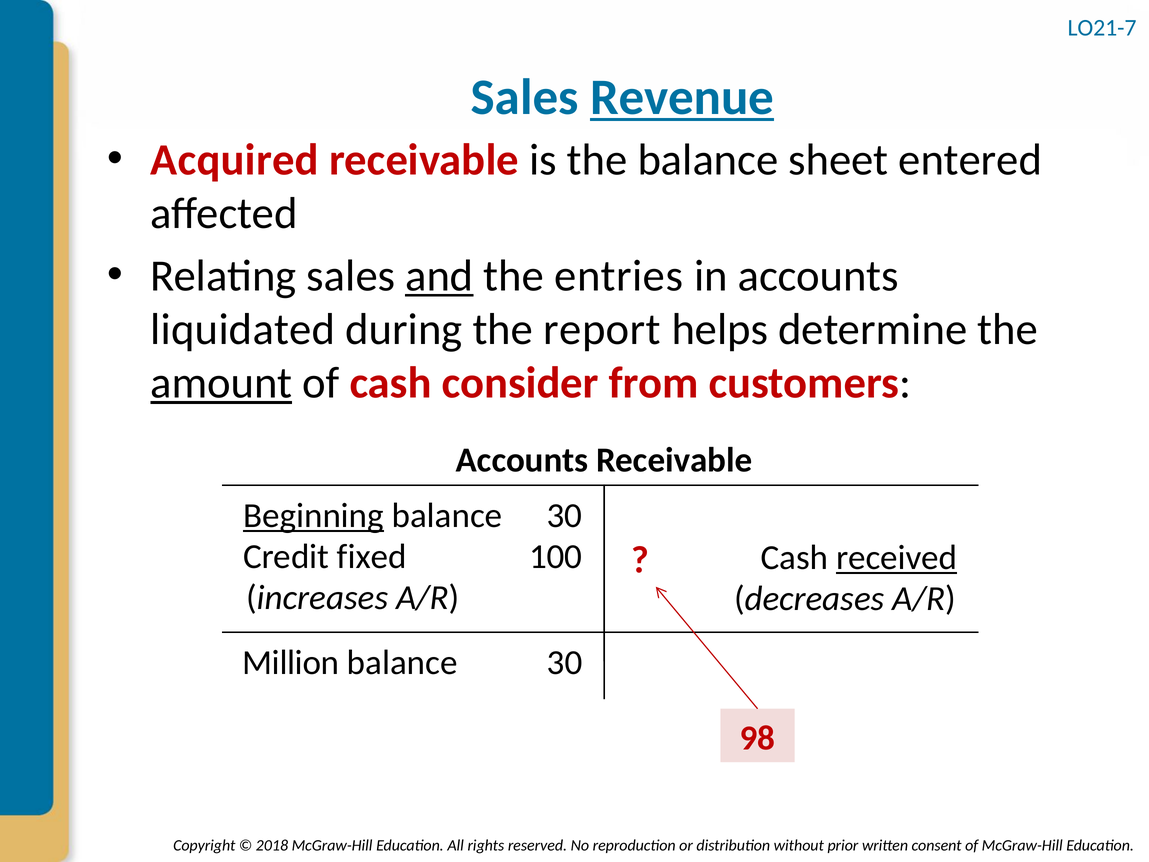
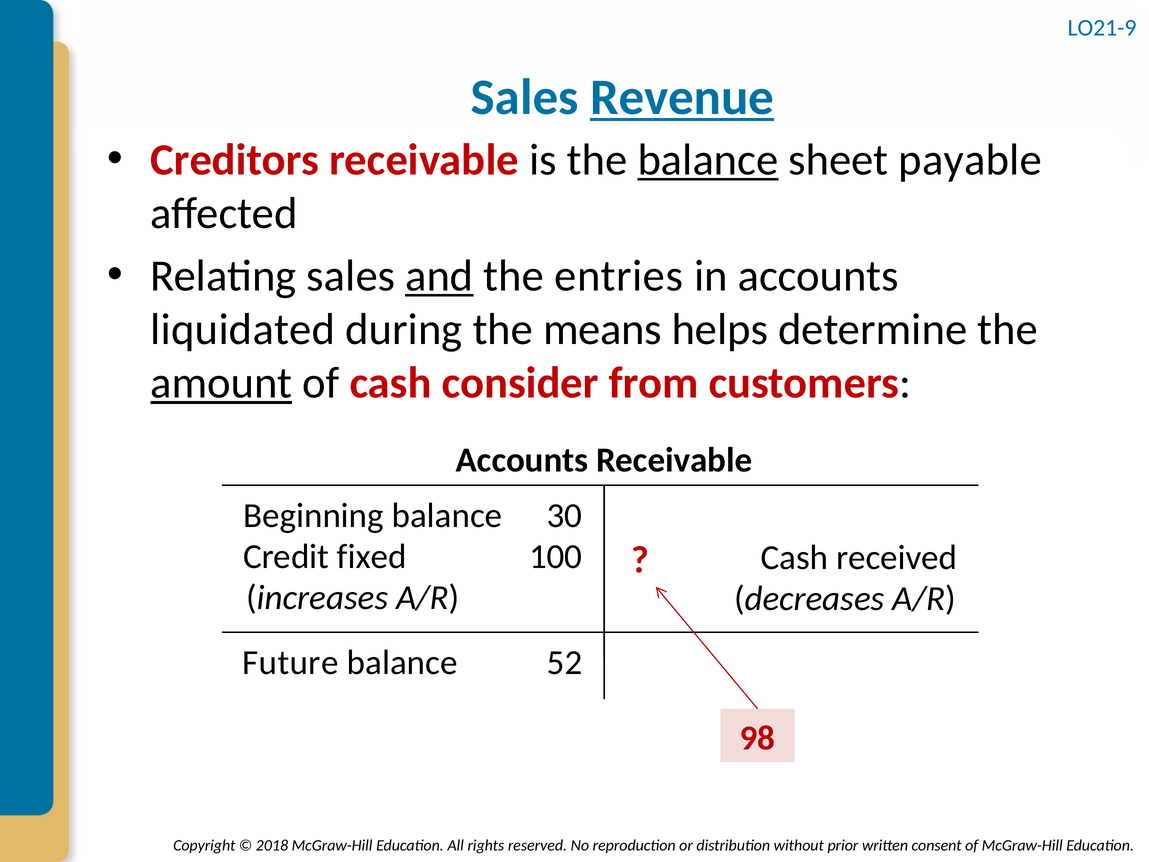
LO21-7: LO21-7 -> LO21-9 (1102, 28)
Acquired: Acquired -> Creditors (235, 160)
balance underline: none -> present (708, 160)
entered: entered -> payable (970, 160)
report: report -> means (603, 330)
Beginning underline: present -> none (314, 516)
received underline: present -> none (897, 558)
Million: Million -> Future (290, 663)
balance 30: 30 -> 52 (565, 663)
